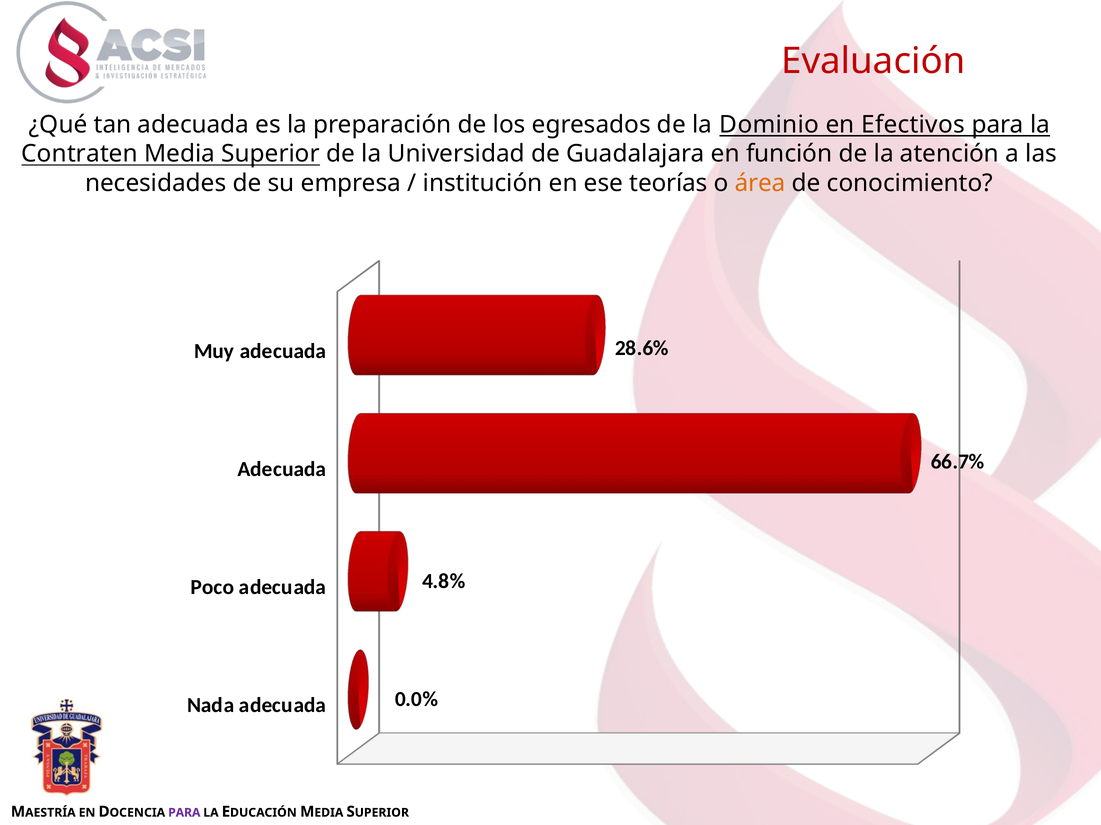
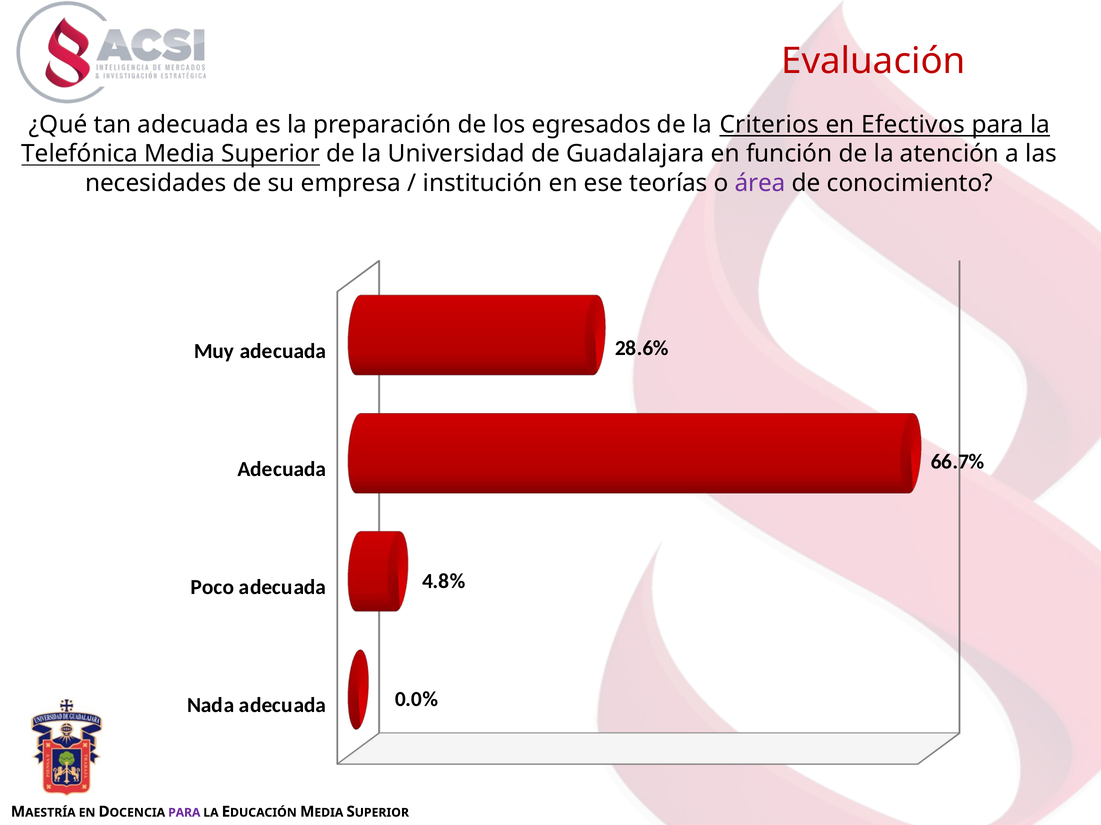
Dominio: Dominio -> Criterios (769, 125)
Contraten: Contraten -> Telefónica (80, 154)
área colour: orange -> purple (760, 183)
